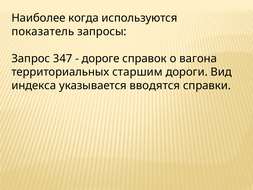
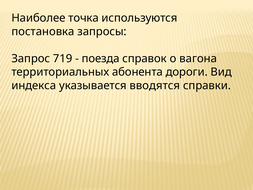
когда: когда -> точка (84, 18)
показатель: показатель -> постановка (43, 31)
347: 347 -> 719 (63, 58)
дороге: дороге -> поезда (101, 58)
старшим: старшим -> абонента (137, 72)
